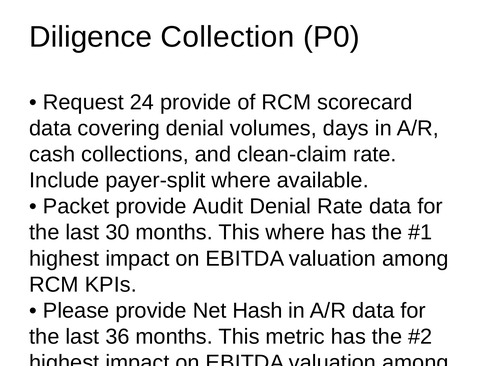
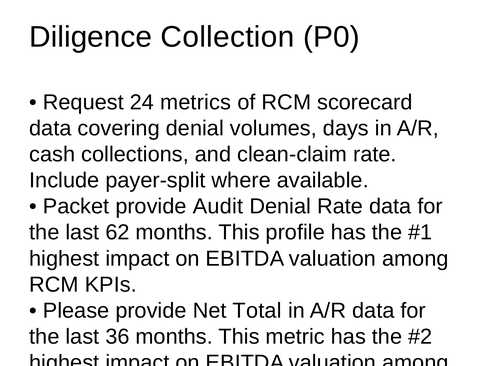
24 provide: provide -> metrics (196, 103)
30: 30 -> 62 (117, 233)
This where: where -> profile (295, 233)
Hash: Hash -> Total (257, 311)
